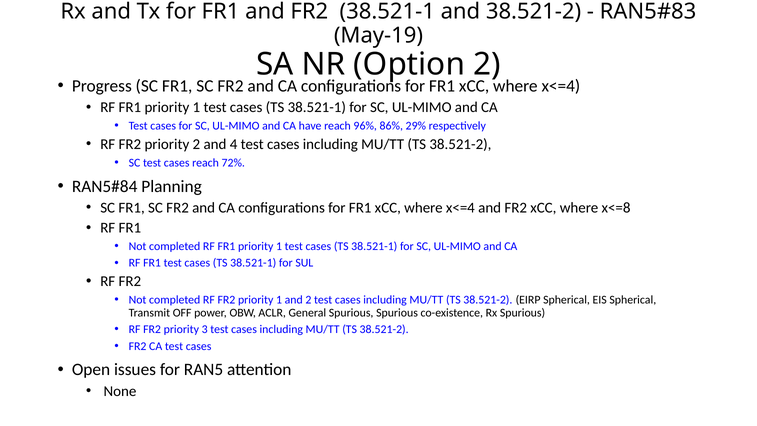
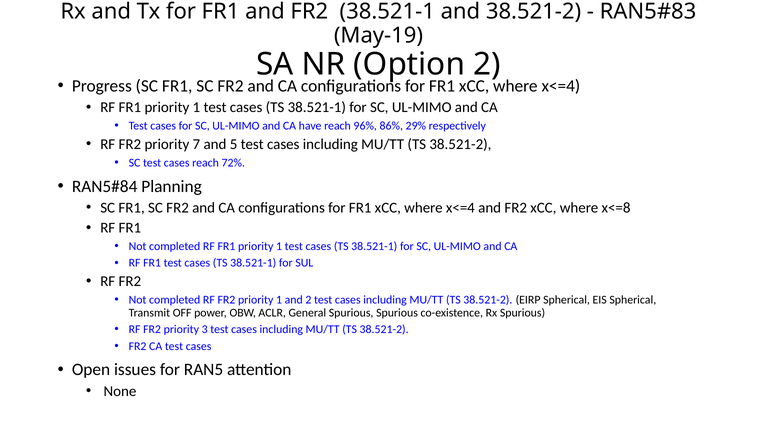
priority 2: 2 -> 7 (196, 144)
4: 4 -> 5 (234, 144)
